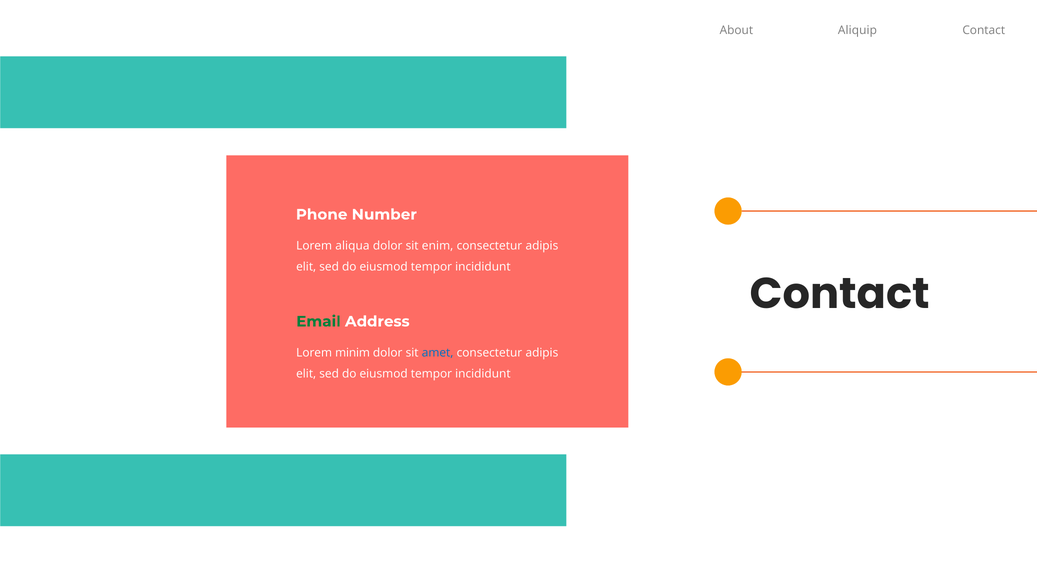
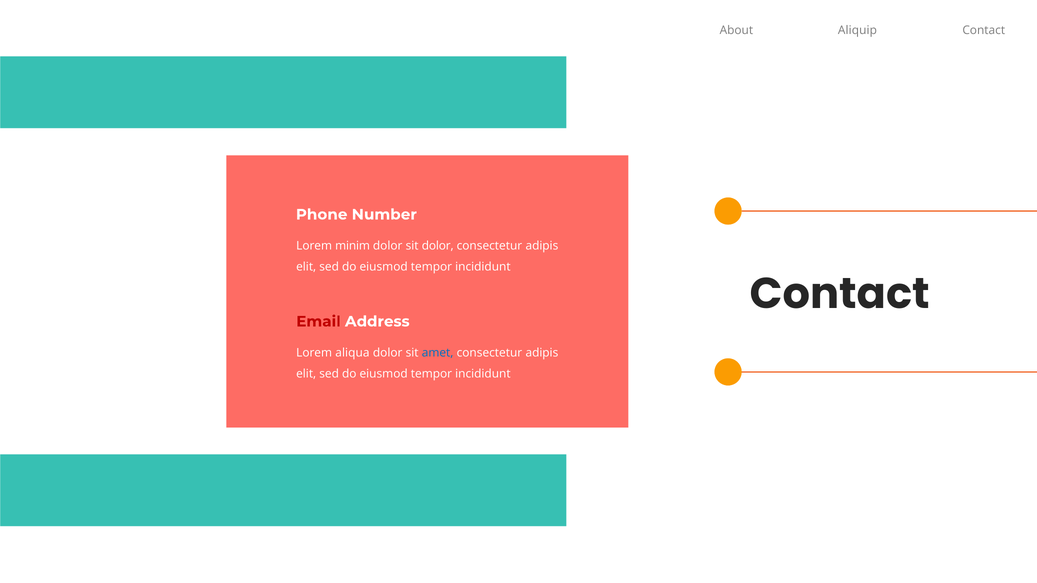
aliqua: aliqua -> minim (353, 246)
sit enim: enim -> dolor (438, 246)
Email colour: green -> red (318, 322)
minim: minim -> aliqua (352, 353)
